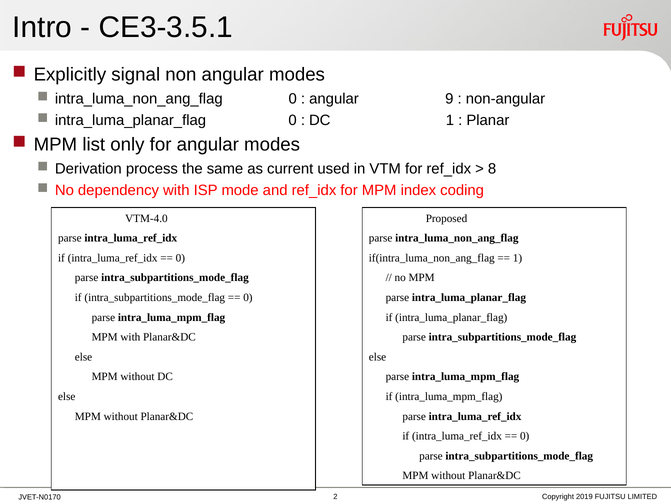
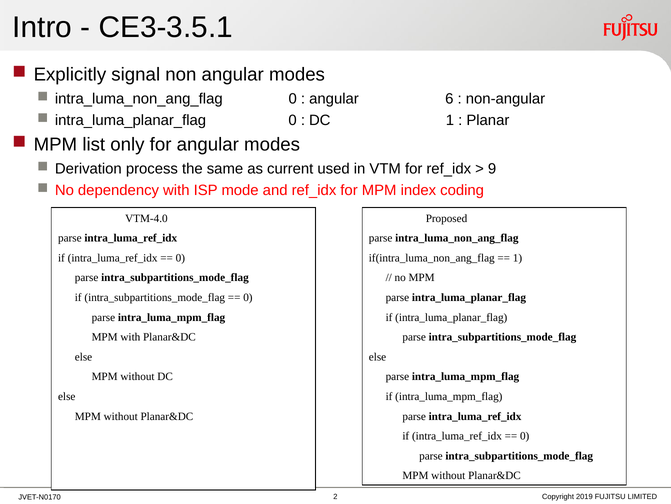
9: 9 -> 6 (449, 99)
8: 8 -> 9 (492, 168)
